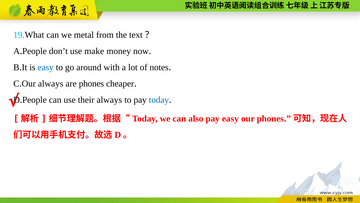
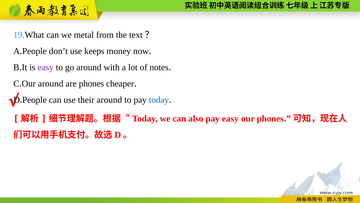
make: make -> keeps (94, 51)
easy colour: blue -> purple (46, 67)
Our always: always -> around (51, 83)
their always: always -> around (109, 100)
